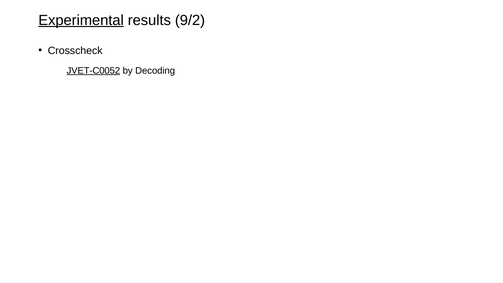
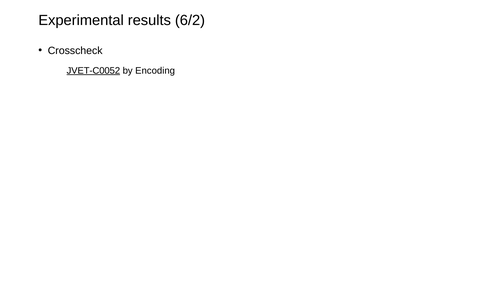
Experimental underline: present -> none (81, 20)
9/2: 9/2 -> 6/2 (190, 20)
Decoding: Decoding -> Encoding (155, 71)
